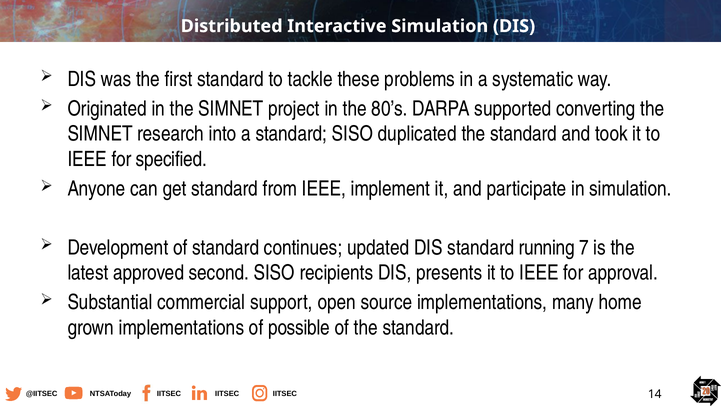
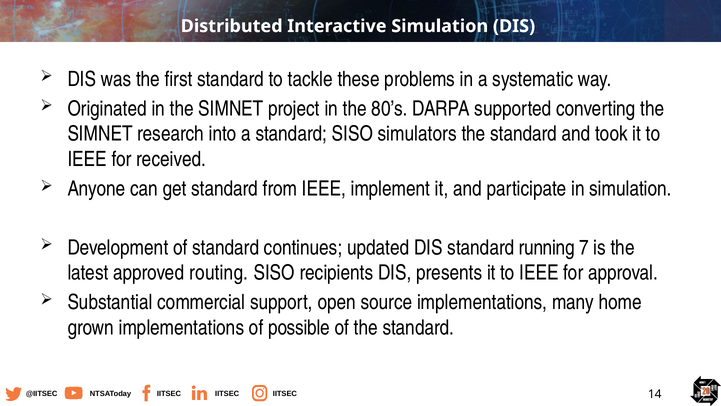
duplicated: duplicated -> simulators (417, 134)
specified: specified -> received (171, 159)
second: second -> routing (219, 273)
